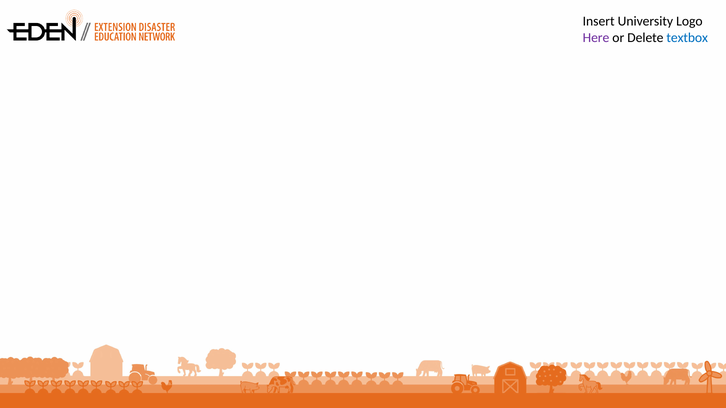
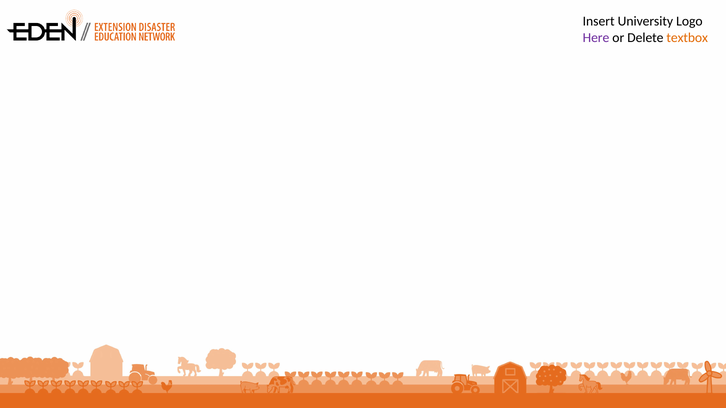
textbox colour: blue -> orange (687, 38)
